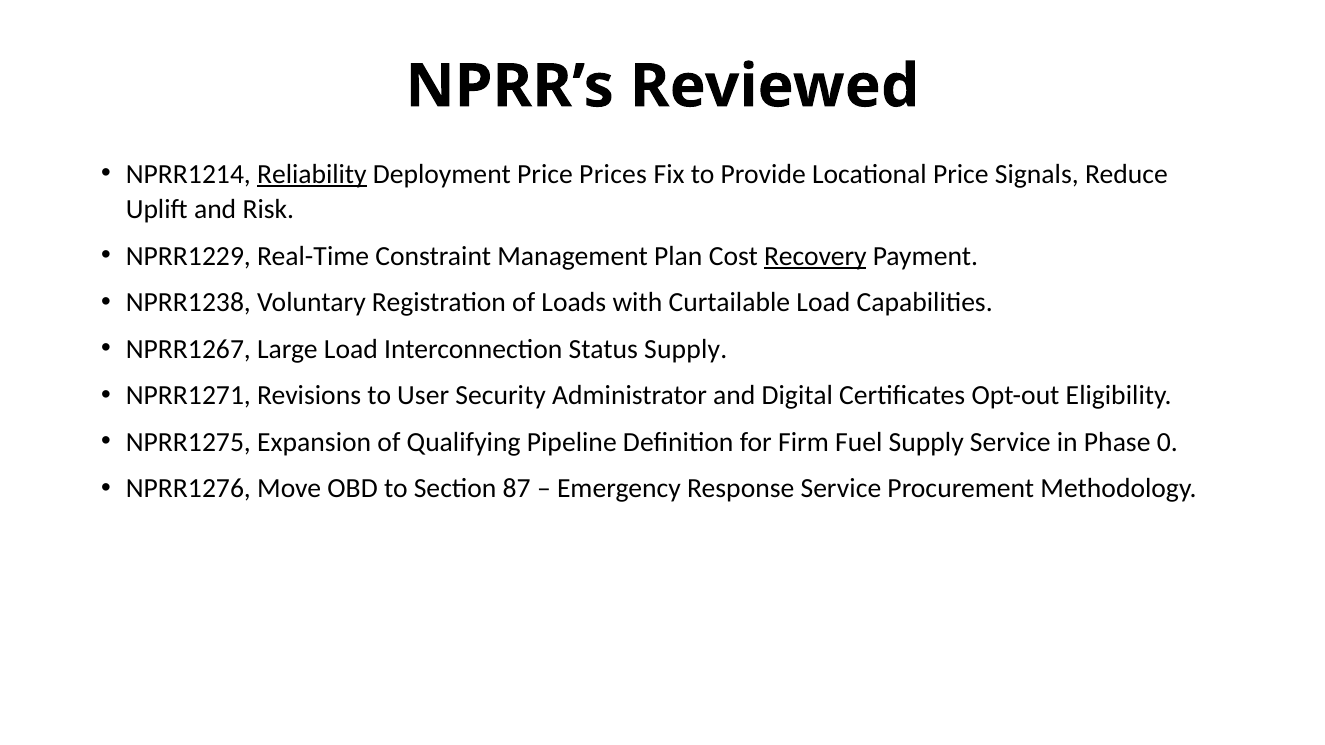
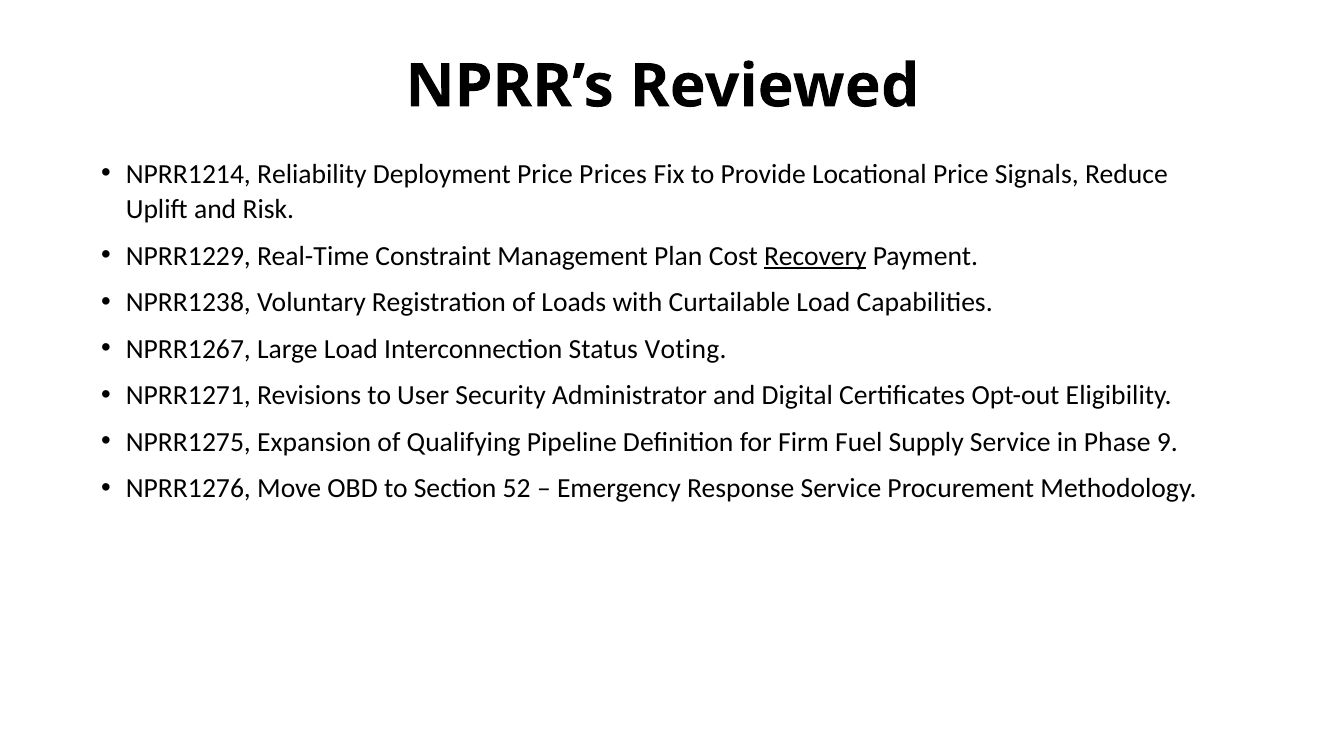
Reliability underline: present -> none (312, 174)
Status Supply: Supply -> Voting (686, 349)
0: 0 -> 9 (1167, 442)
87: 87 -> 52 (517, 489)
